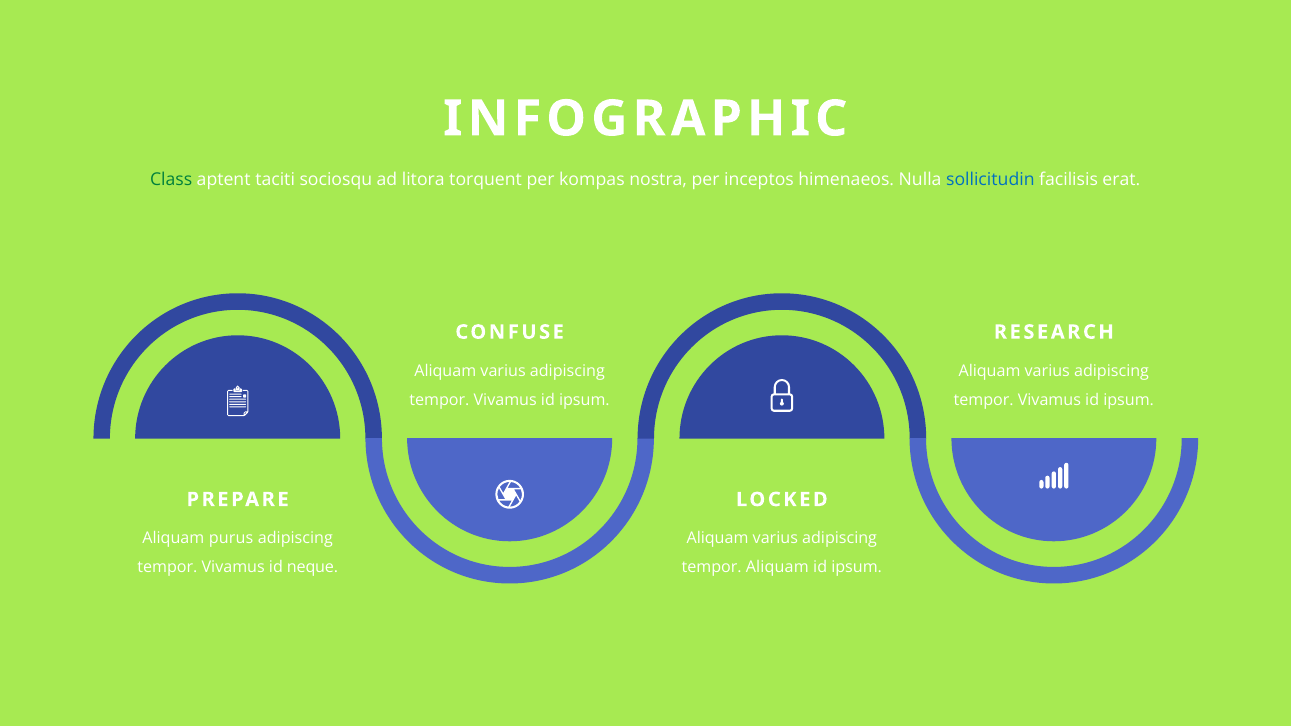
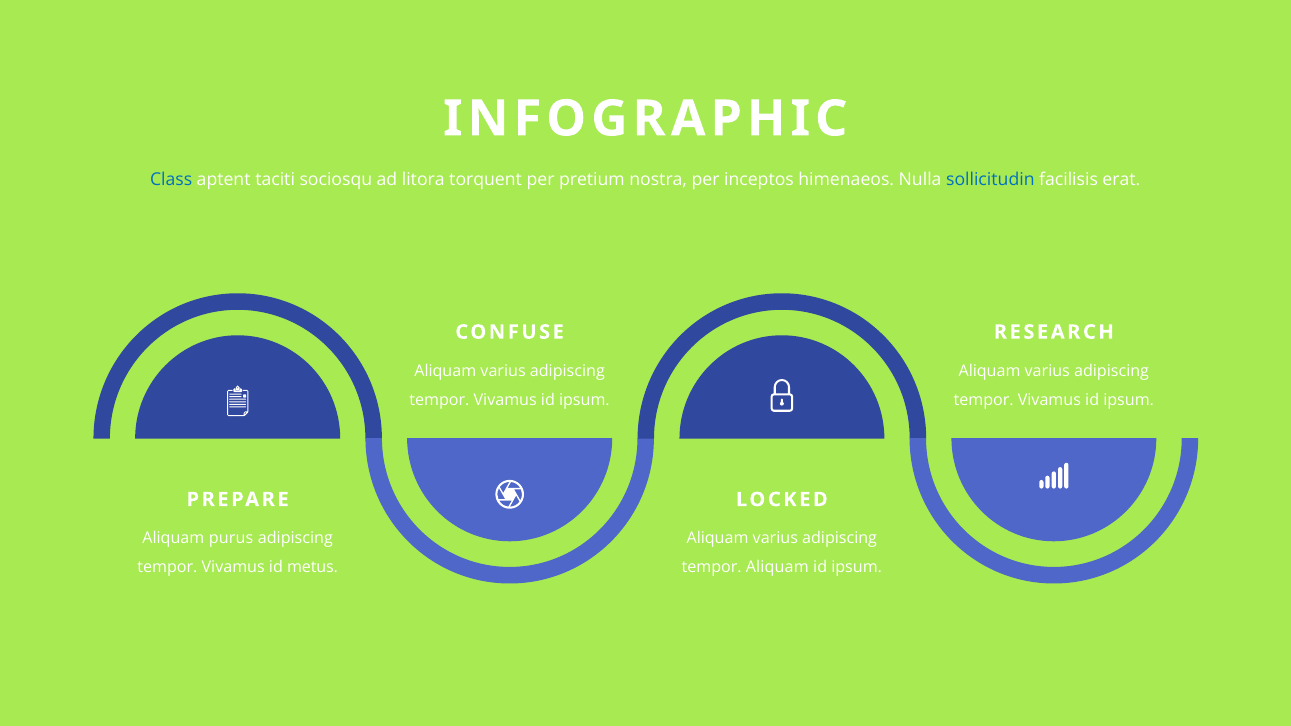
Class colour: green -> blue (171, 179)
kompas: kompas -> pretium (592, 179)
neque: neque -> metus (312, 568)
